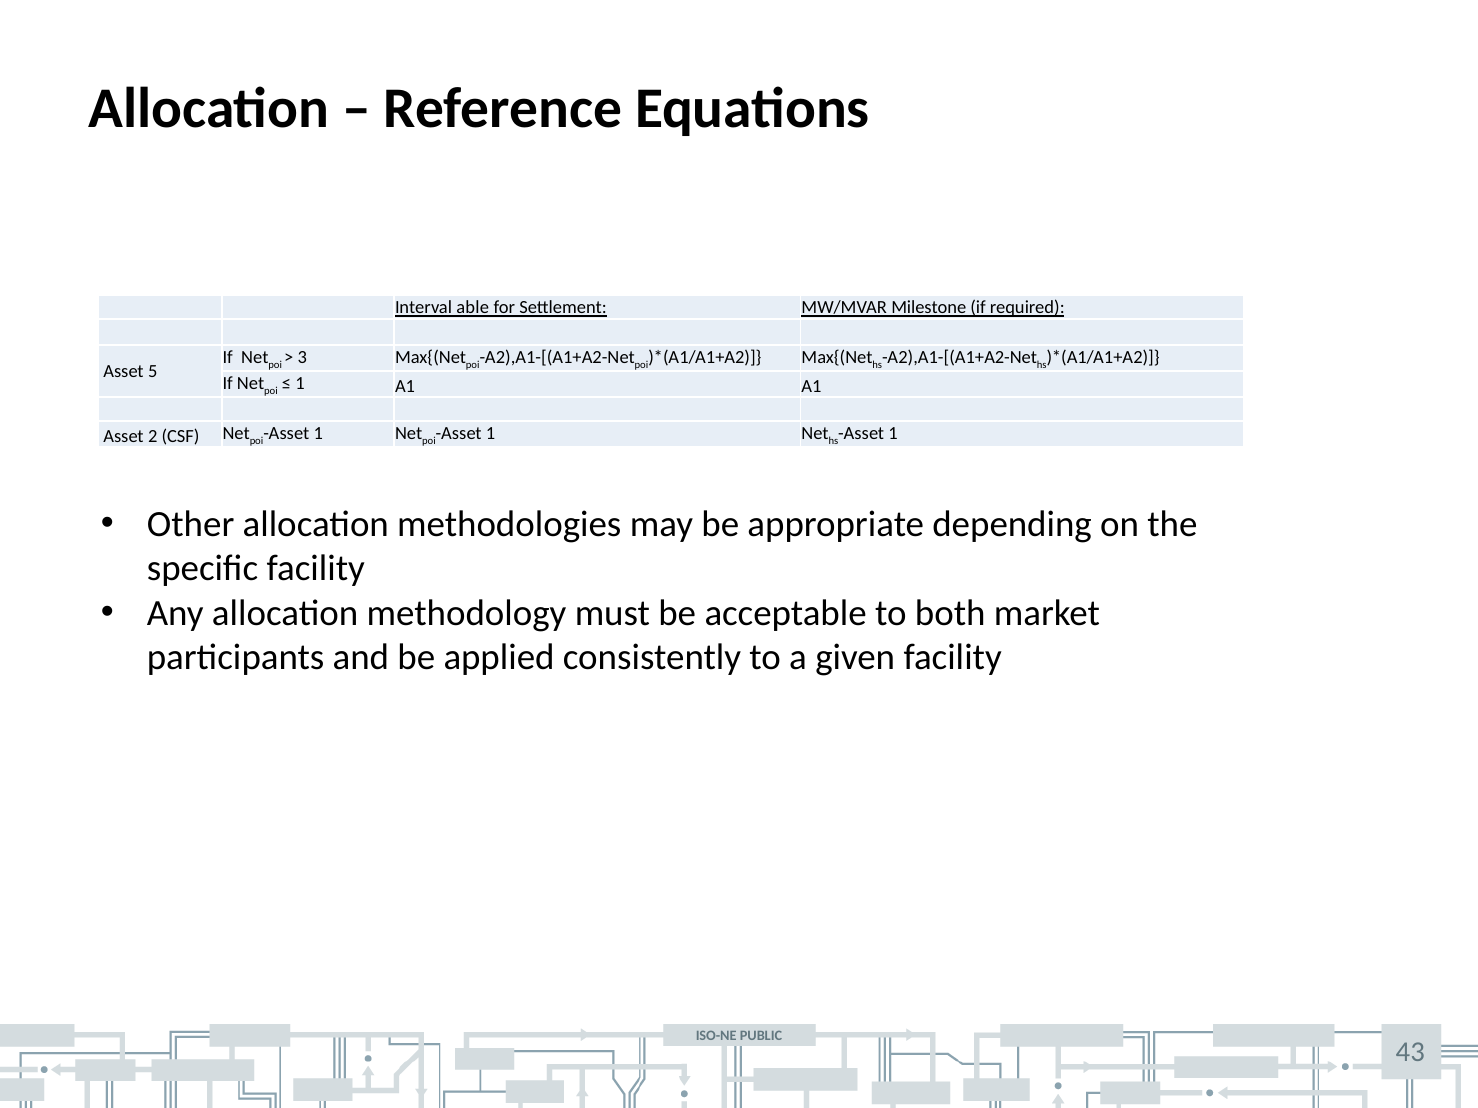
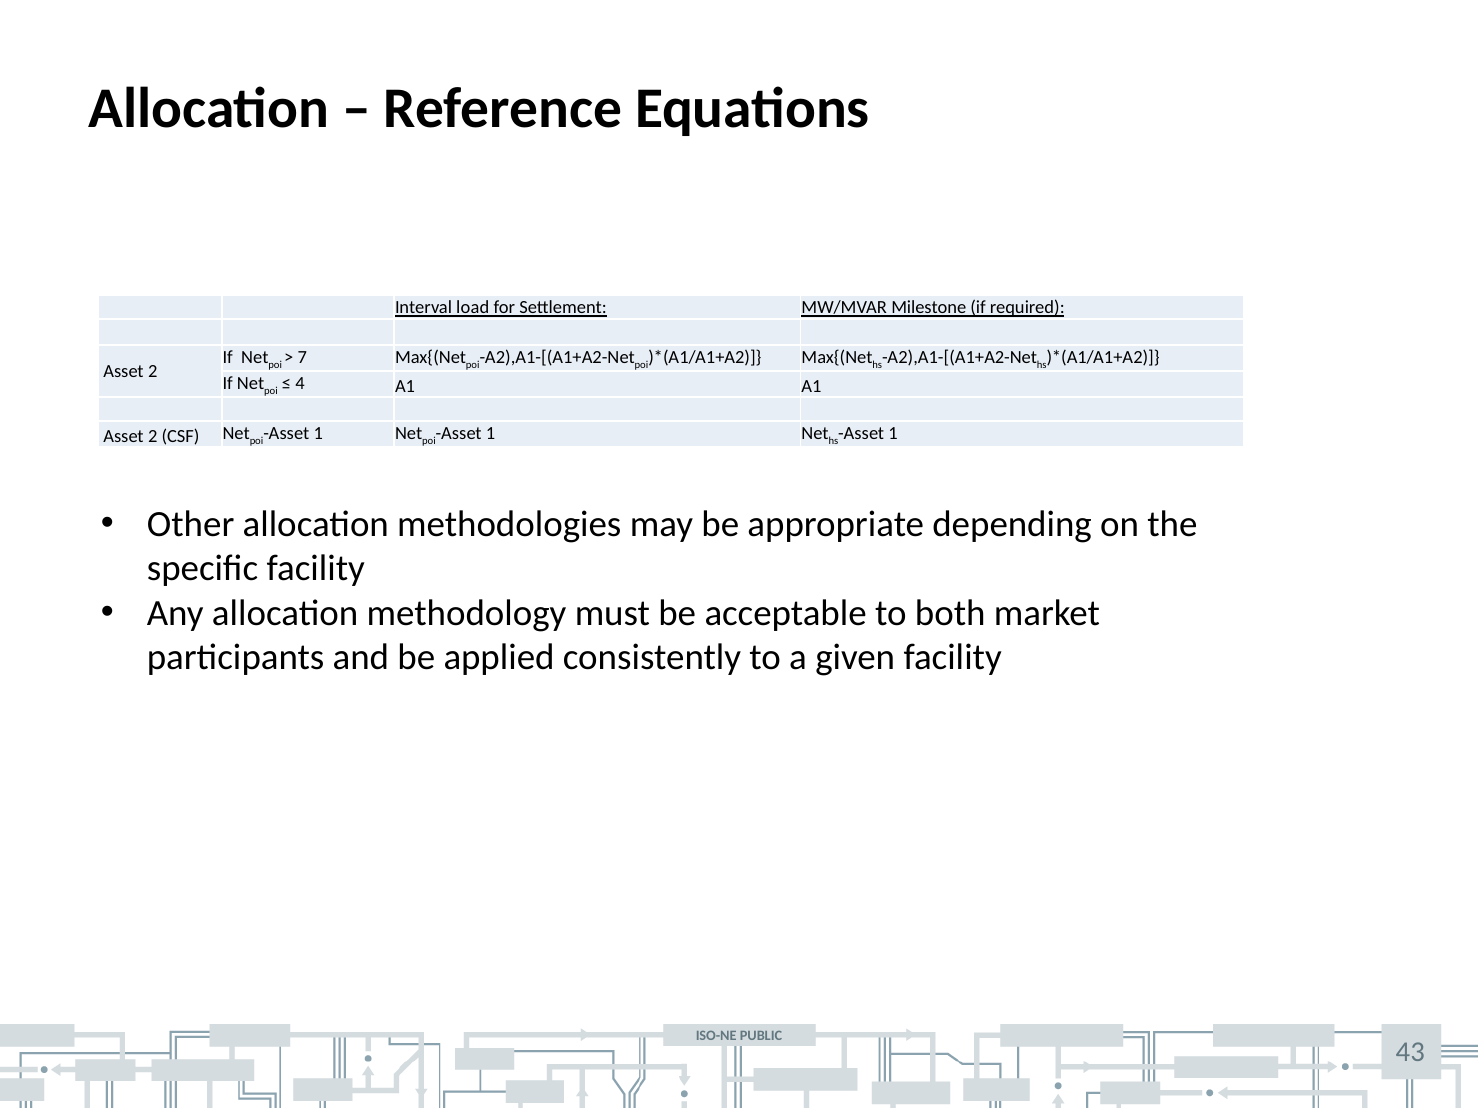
able: able -> load (473, 308)
3: 3 -> 7 (302, 358)
5: 5 -> 2 (153, 372)
1: 1 -> 4 (300, 384)
